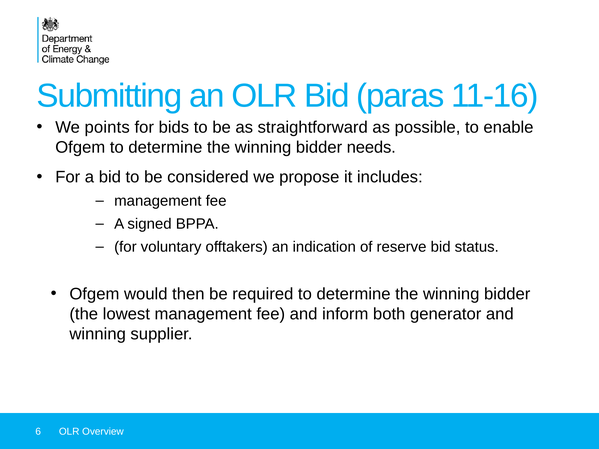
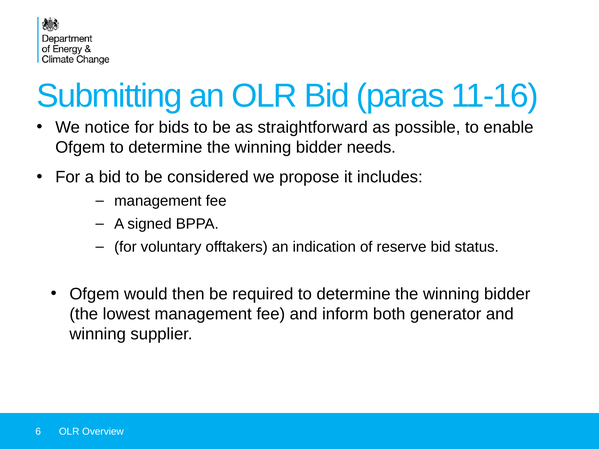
points: points -> notice (107, 127)
